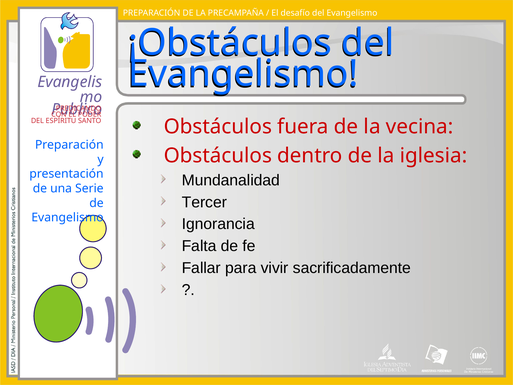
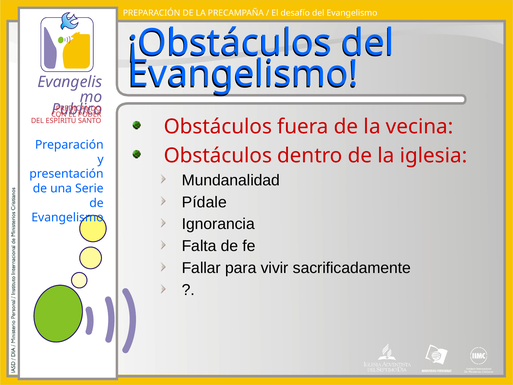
Tercer: Tercer -> Pídale (204, 202)
